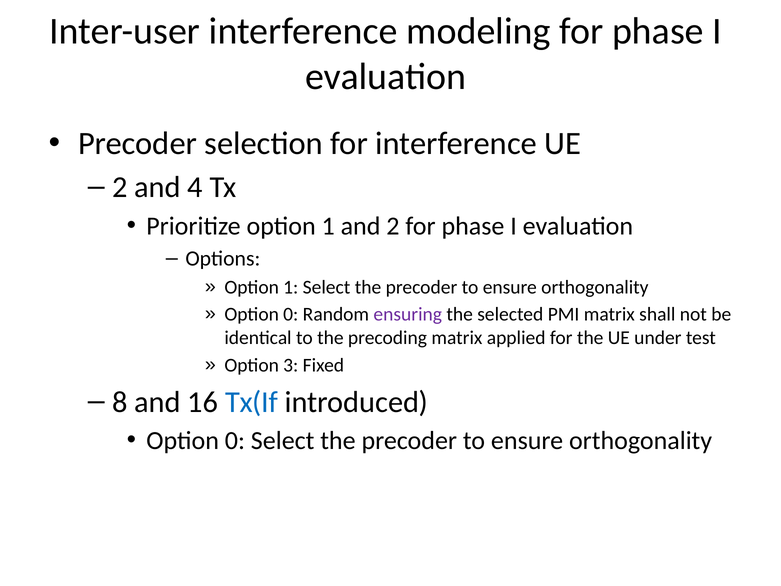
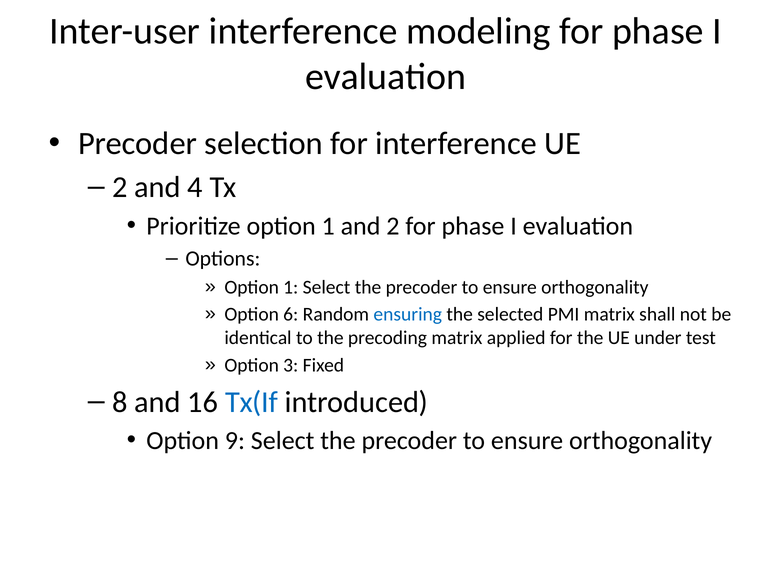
0: 0 -> 6 (291, 314)
ensuring colour: purple -> blue (408, 314)
0: 0 -> 9 (235, 441)
